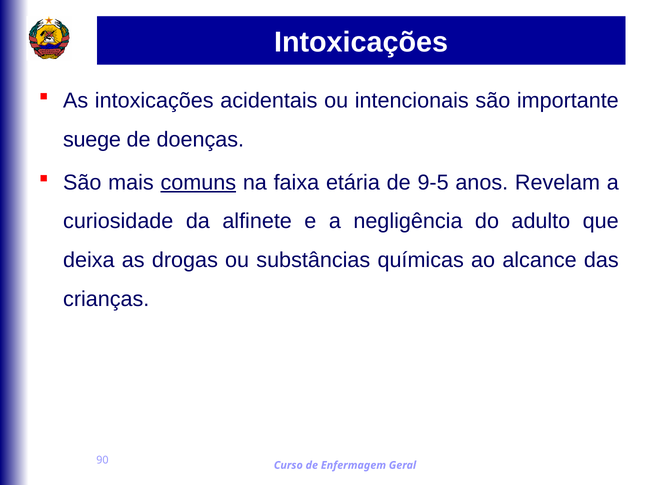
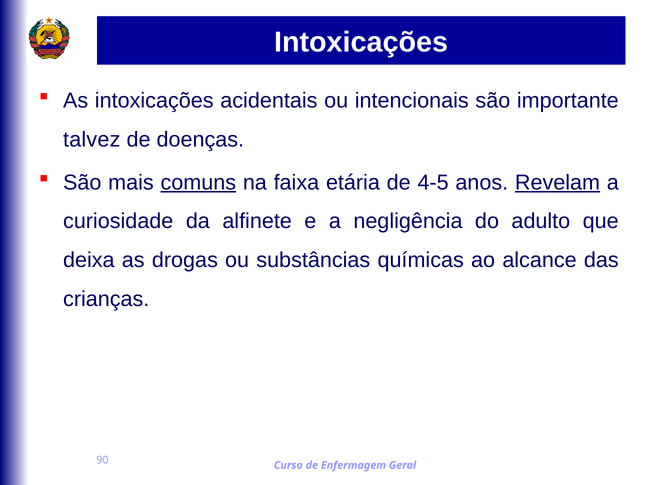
suege: suege -> talvez (92, 140)
9-5: 9-5 -> 4-5 (433, 183)
Revelam underline: none -> present (558, 183)
